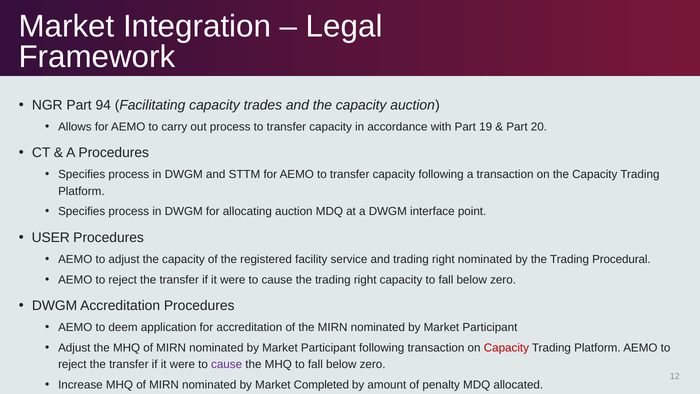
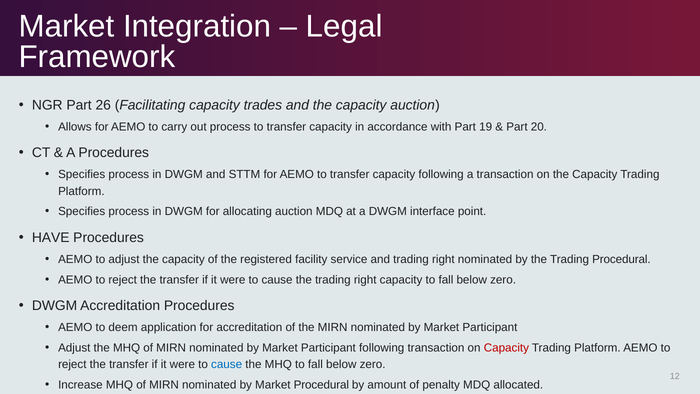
94: 94 -> 26 (103, 105)
USER: USER -> HAVE (51, 238)
cause colour: purple -> blue (227, 364)
Market Completed: Completed -> Procedural (321, 385)
